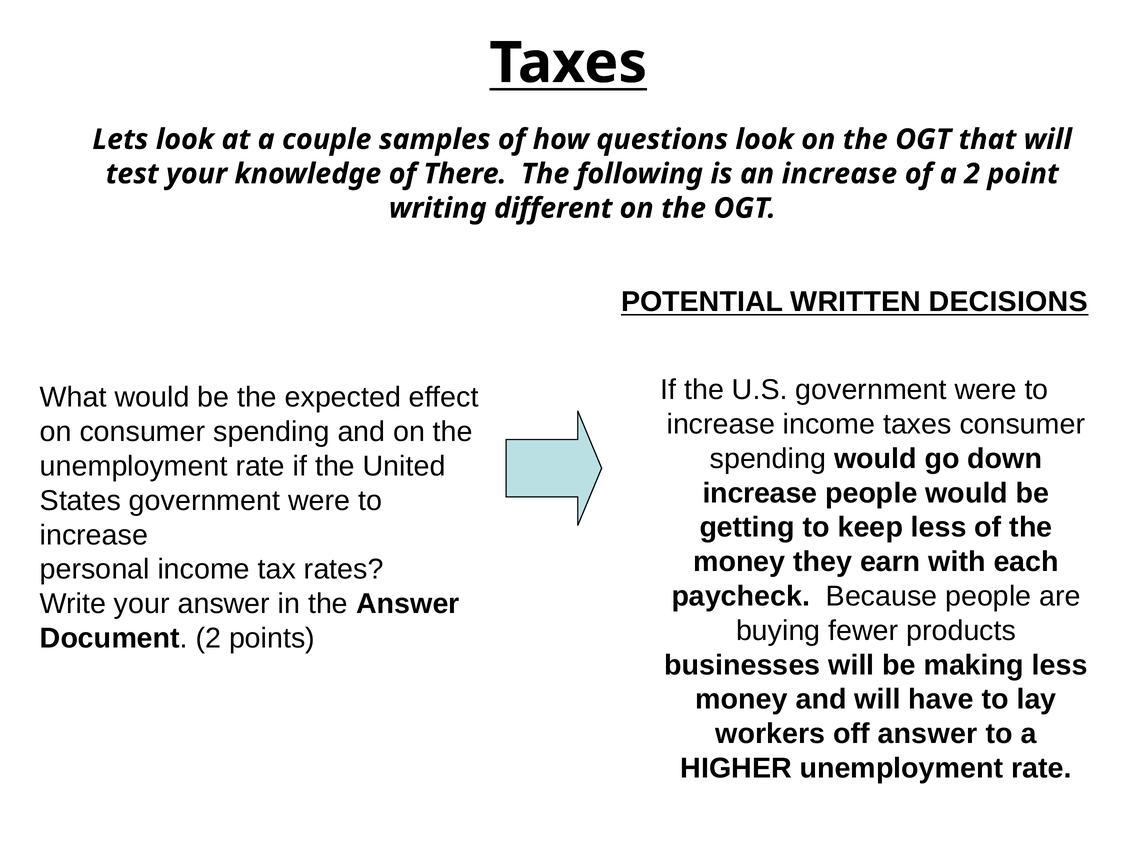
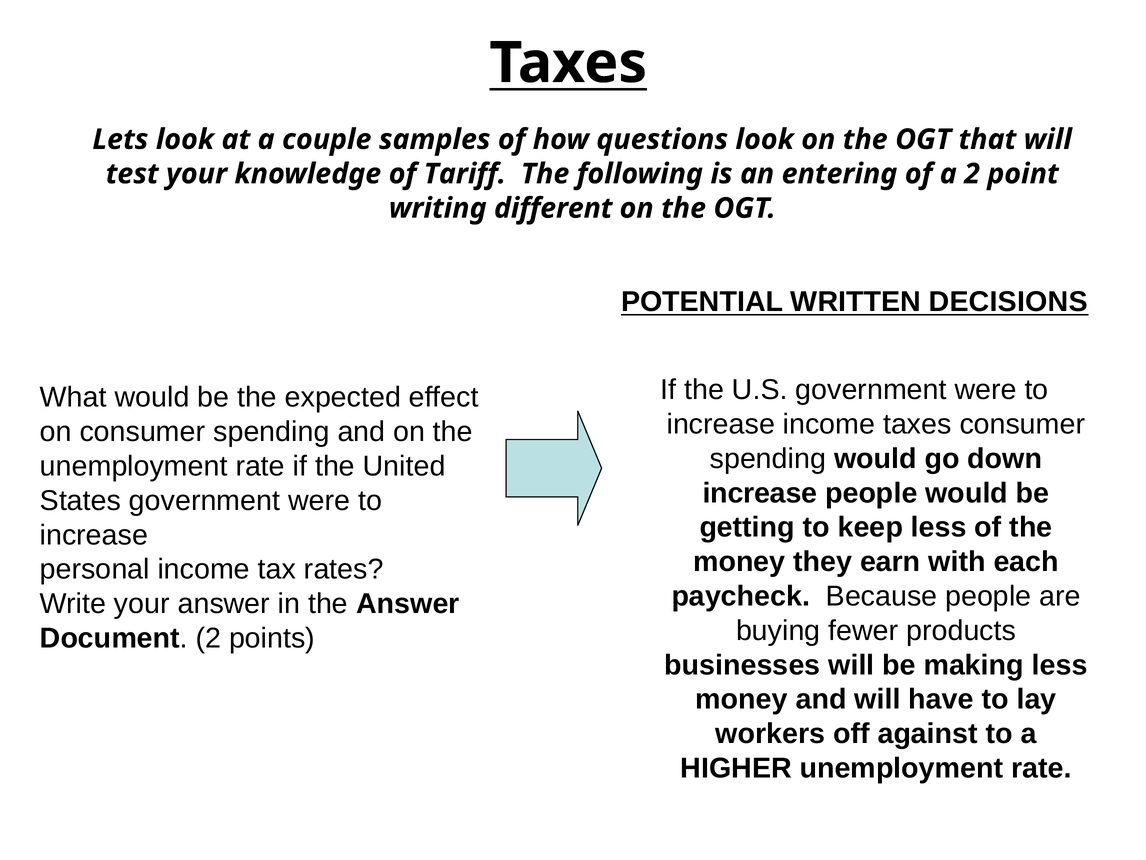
There: There -> Tariff (465, 174)
an increase: increase -> entering (840, 174)
off answer: answer -> against (928, 733)
